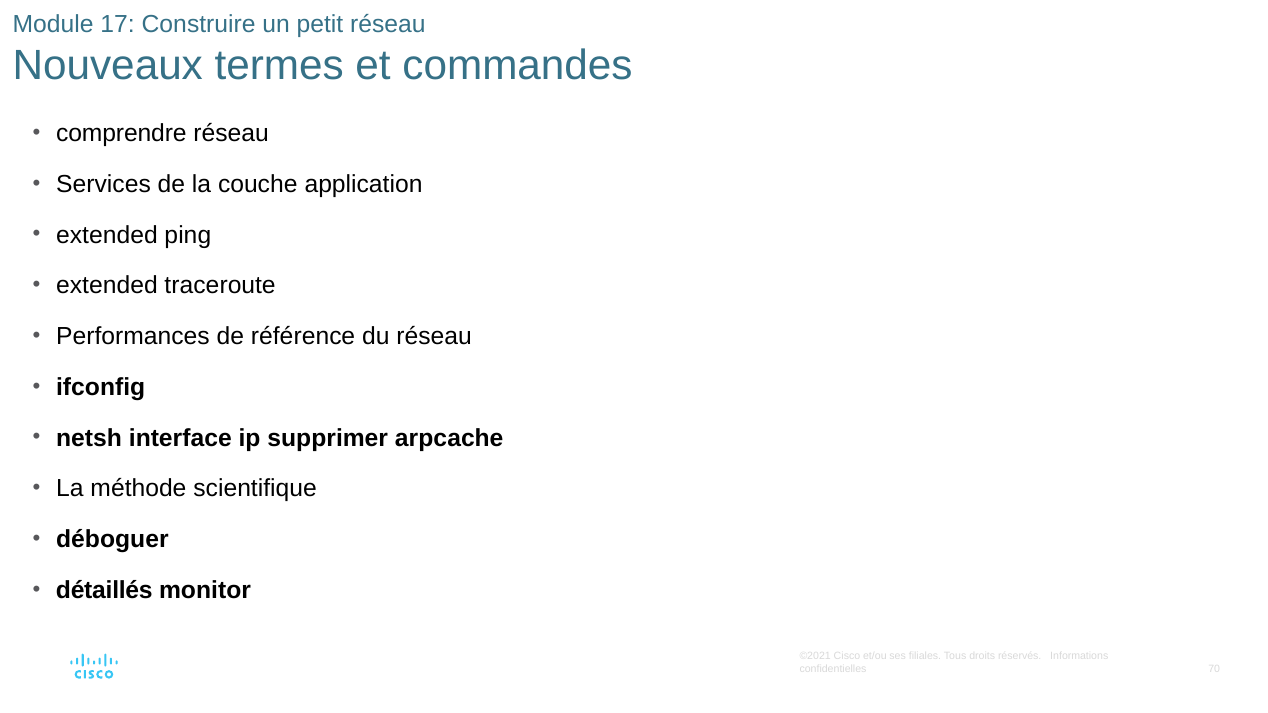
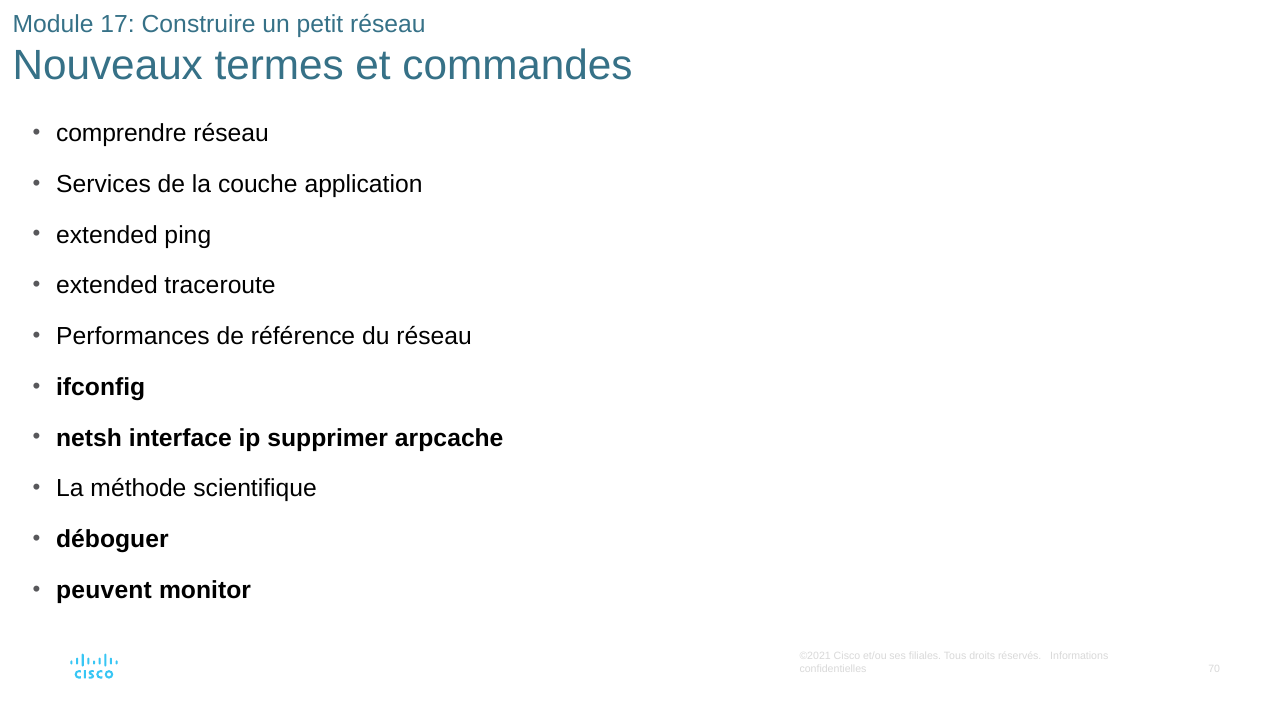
détaillés: détaillés -> peuvent (104, 591)
